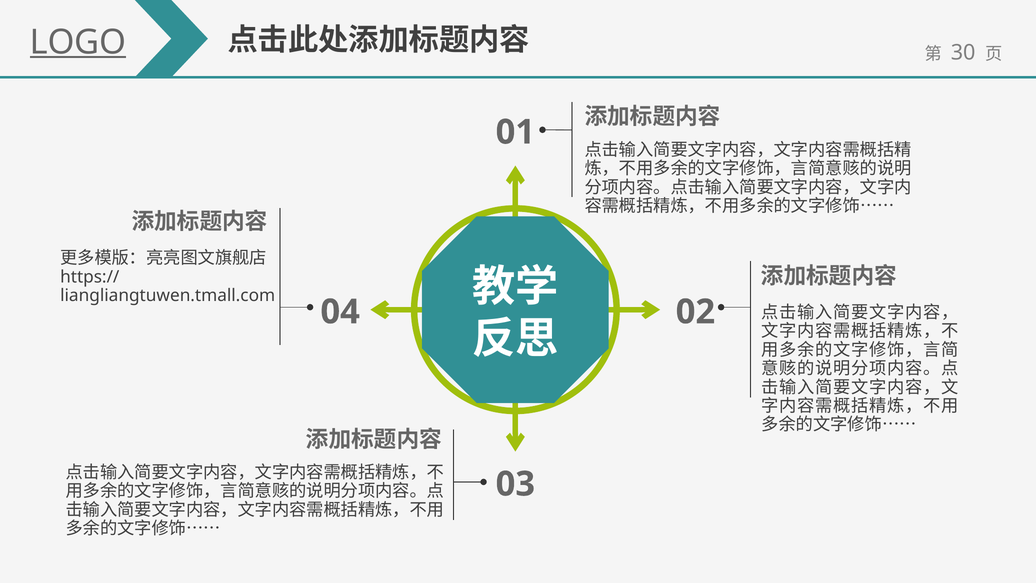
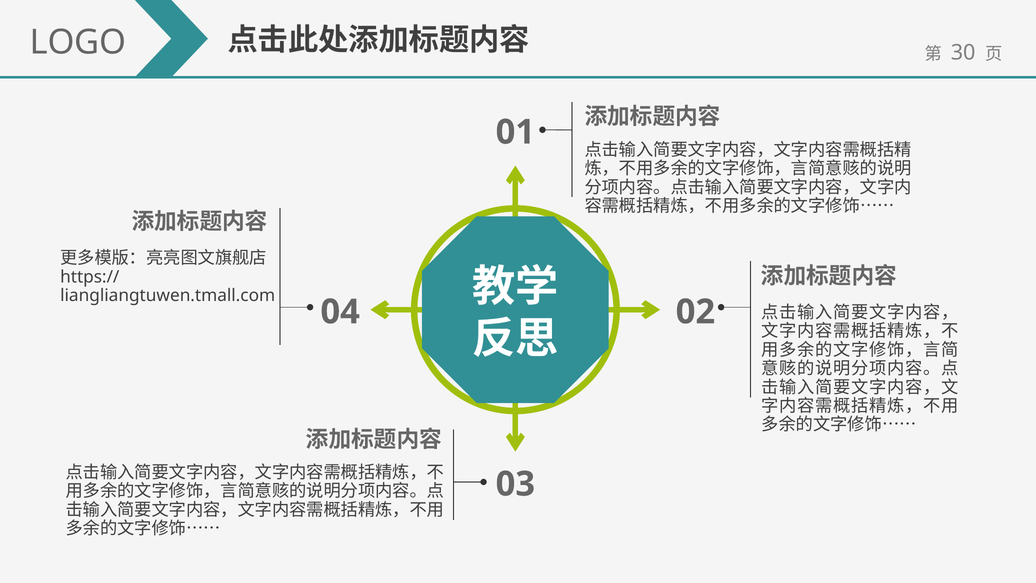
LOGO underline: present -> none (78, 42)
